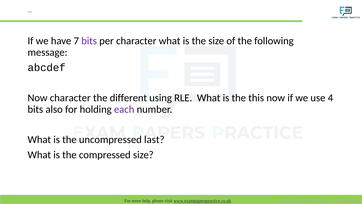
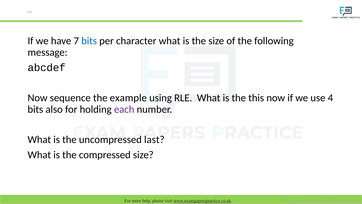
bits colour: purple -> blue (89, 41)
Now character: character -> sequence (70, 98)
different: different -> example (128, 98)
